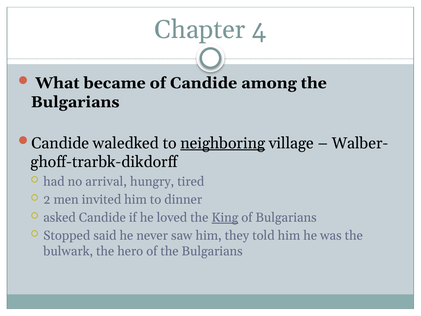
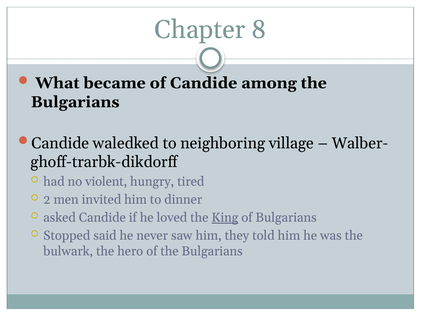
4: 4 -> 8 (259, 30)
neighboring underline: present -> none (223, 143)
arrival: arrival -> violent (106, 182)
